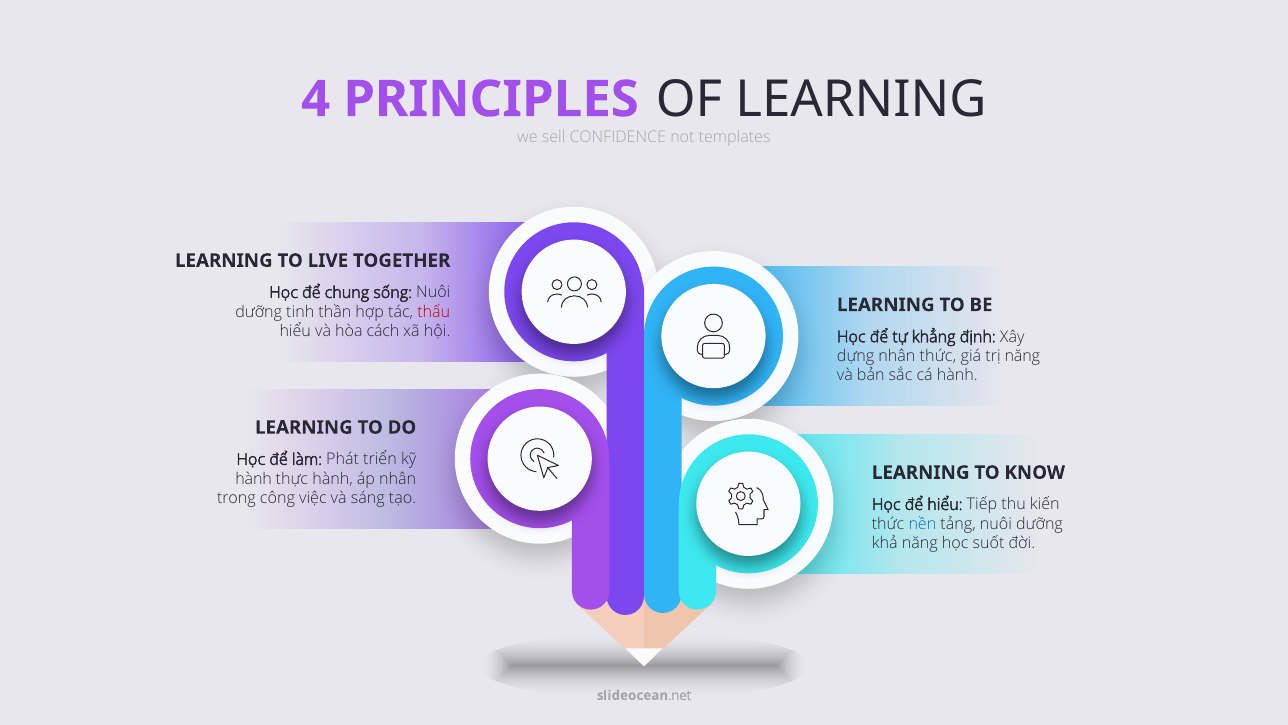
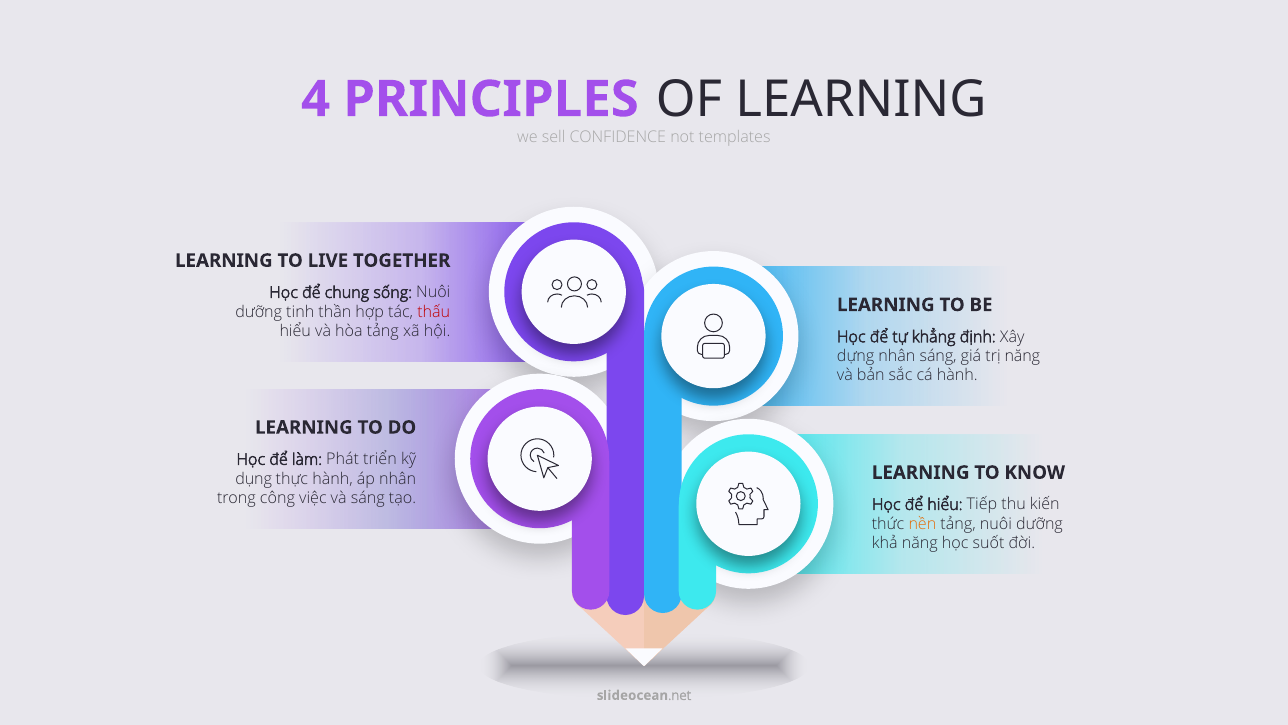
hòa cách: cách -> tảng (383, 331)
nhân thức: thức -> sáng (938, 356)
hành: hành -> dụng (254, 479)
nền colour: blue -> orange (922, 524)
